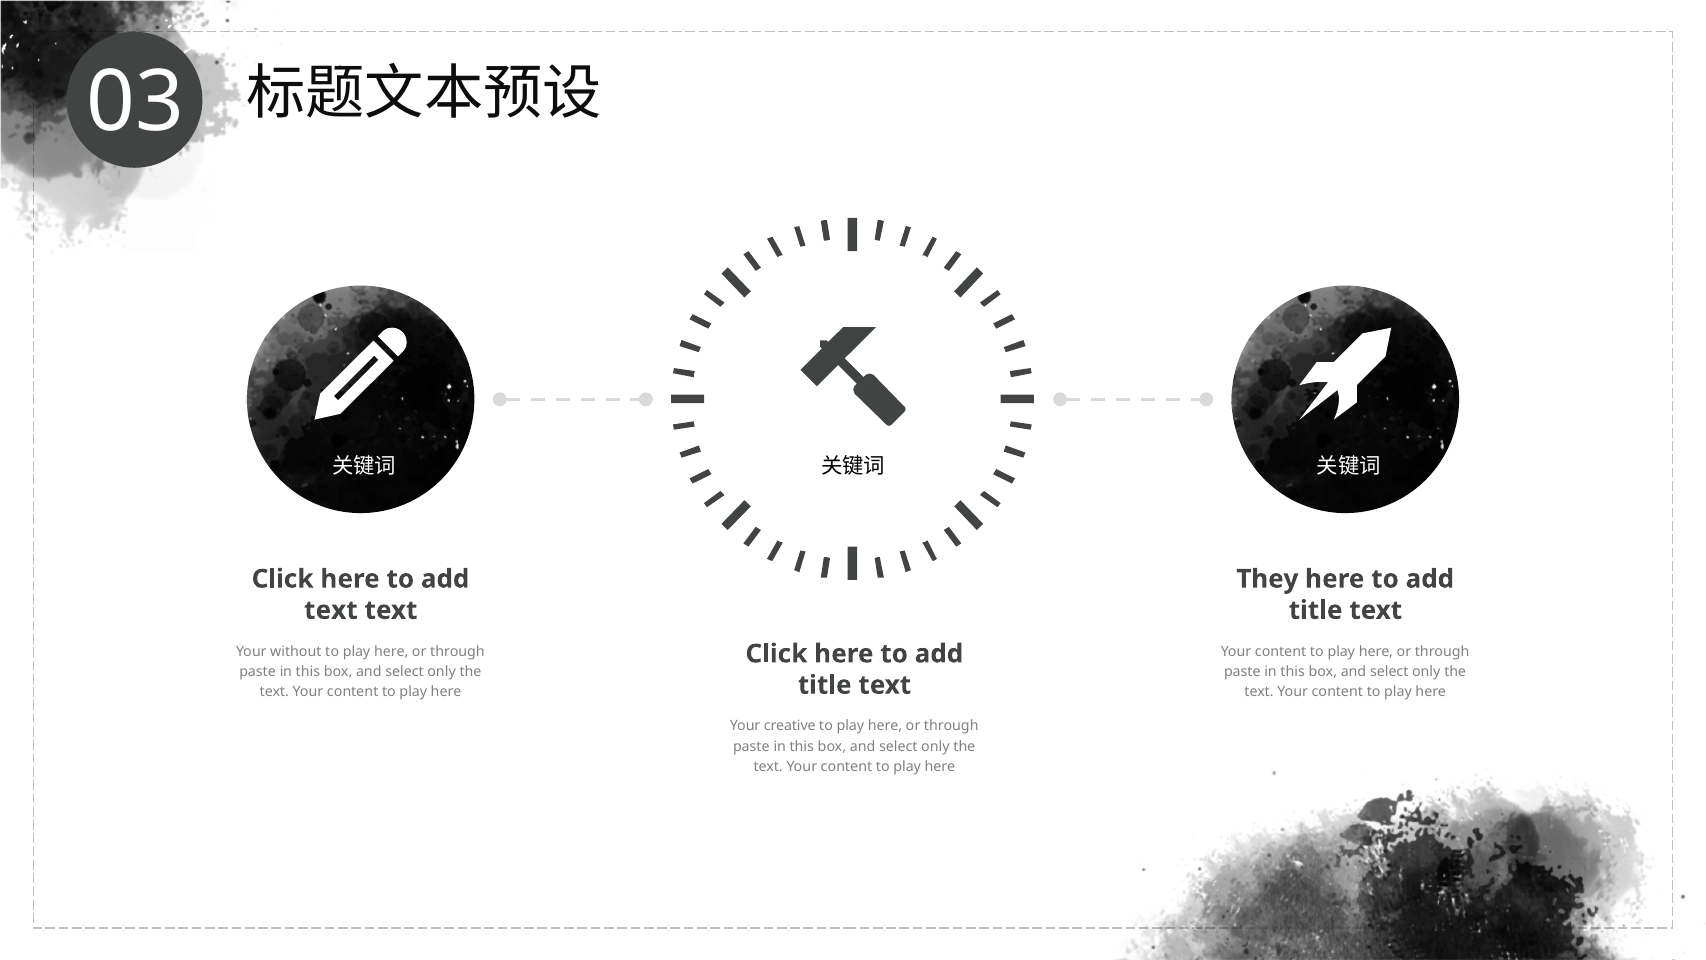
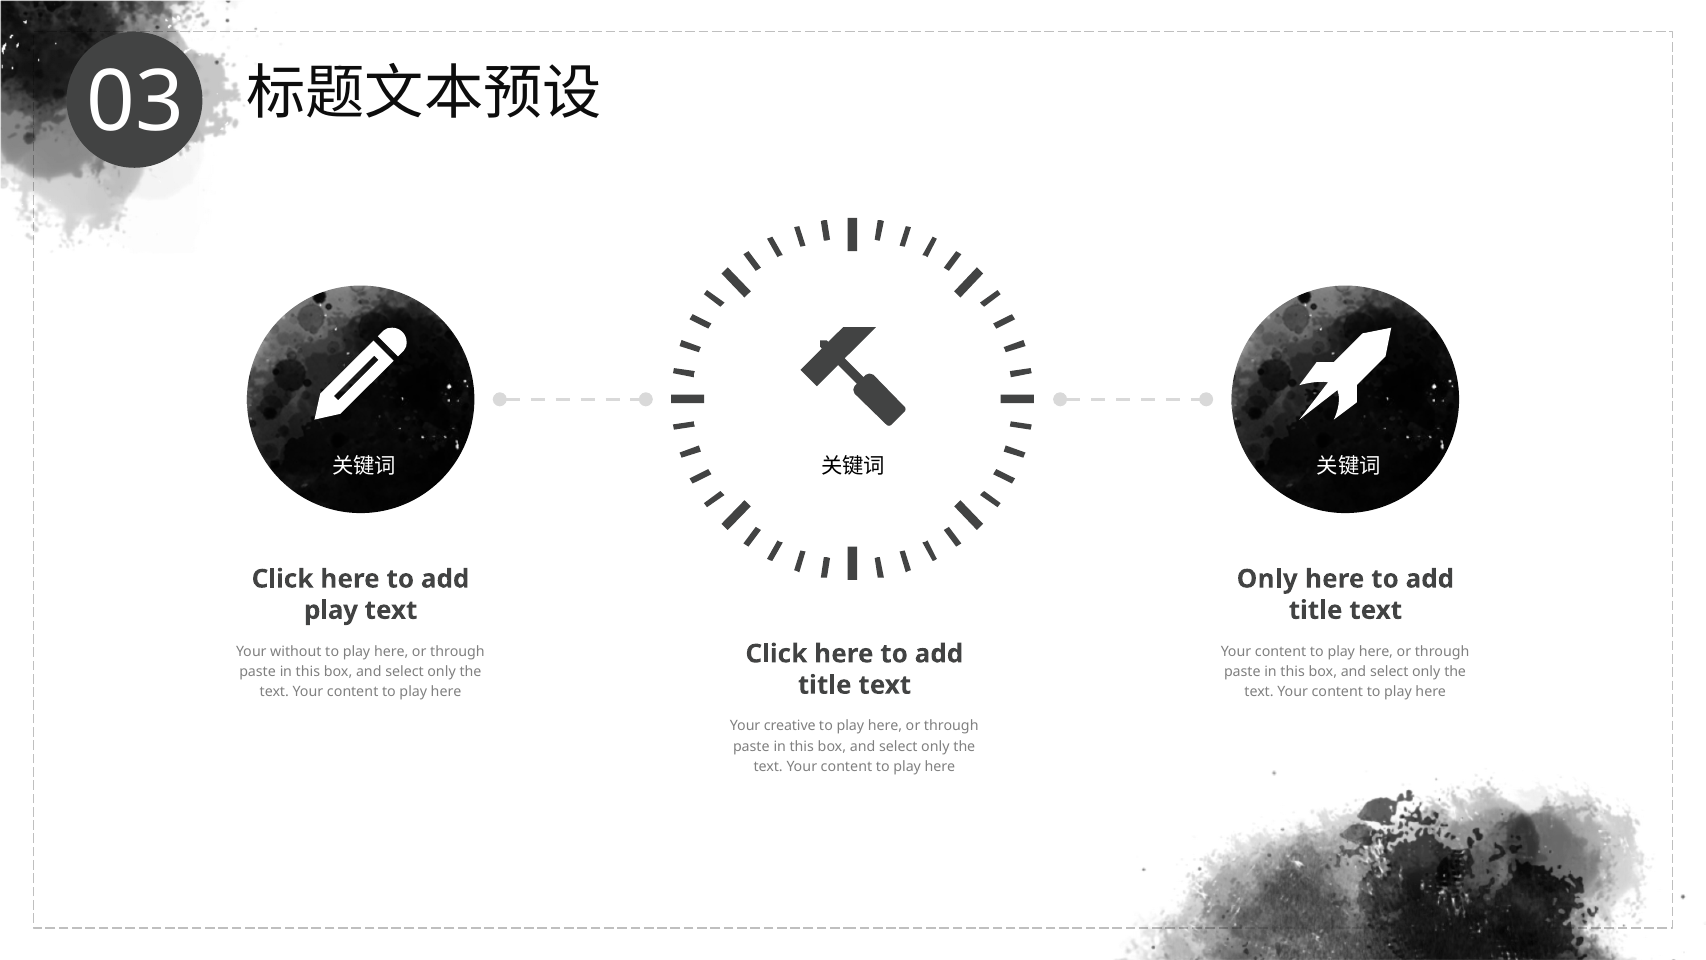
They: They -> Only (1267, 579)
text: text -> play (331, 610)
